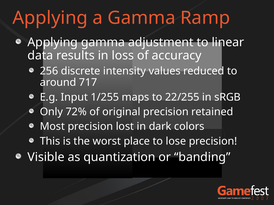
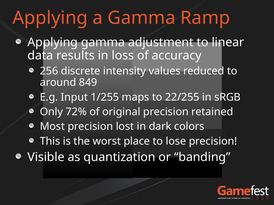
717: 717 -> 849 (88, 83)
